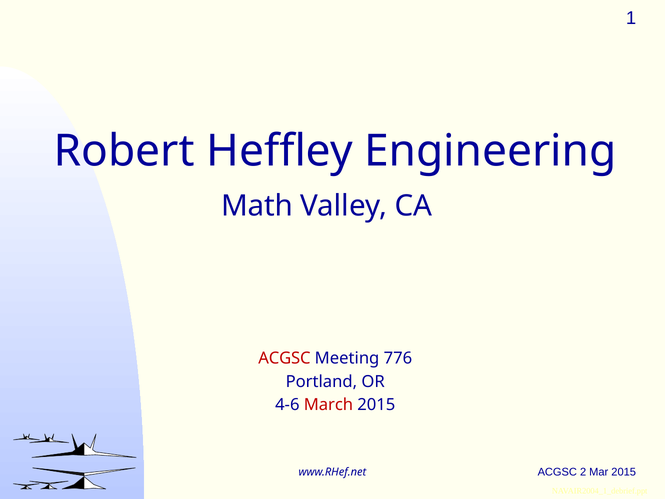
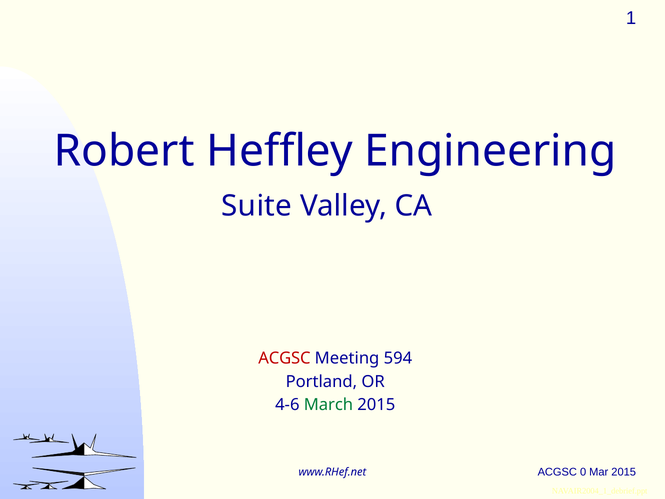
Math: Math -> Suite (257, 206)
776: 776 -> 594 (398, 358)
March colour: red -> green (328, 405)
2: 2 -> 0 (583, 472)
